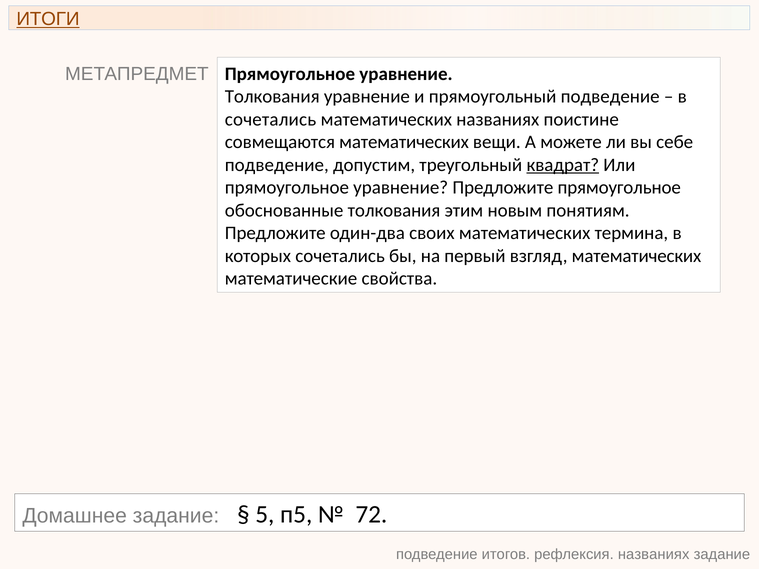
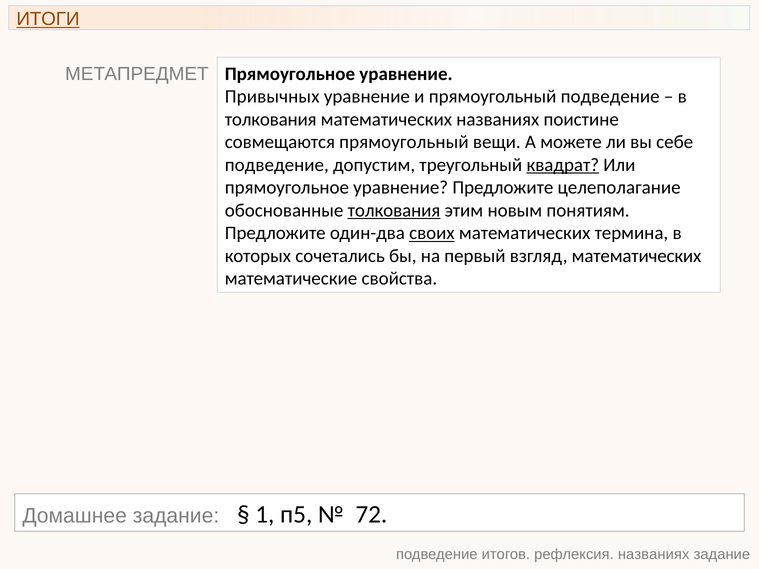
Толкования: Толкования -> Привычных (272, 97)
сочетались: сочетались -> толкования (271, 119)
совмещаются математических: математических -> прямоугольный (404, 142)
Предложите прямоугольное: прямоугольное -> целеполагание (619, 188)
толкования underline: none -> present (394, 211)
своих underline: none -> present (432, 233)
5: 5 -> 1 (265, 514)
